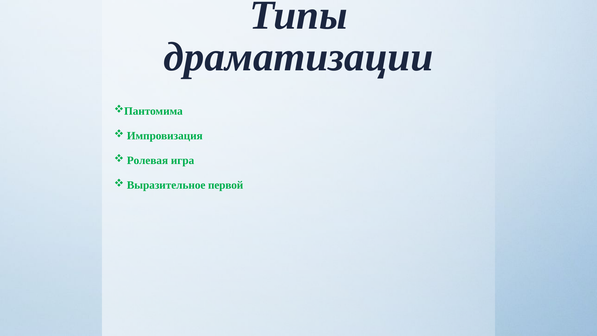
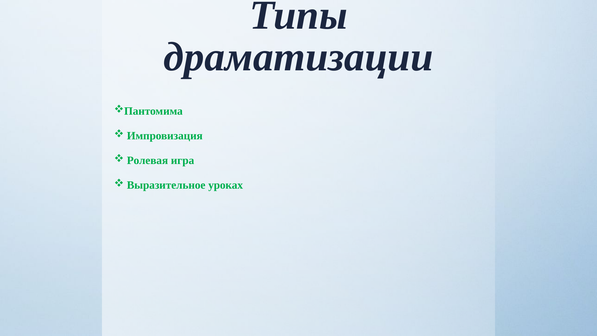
первой: первой -> уроках (226, 185)
